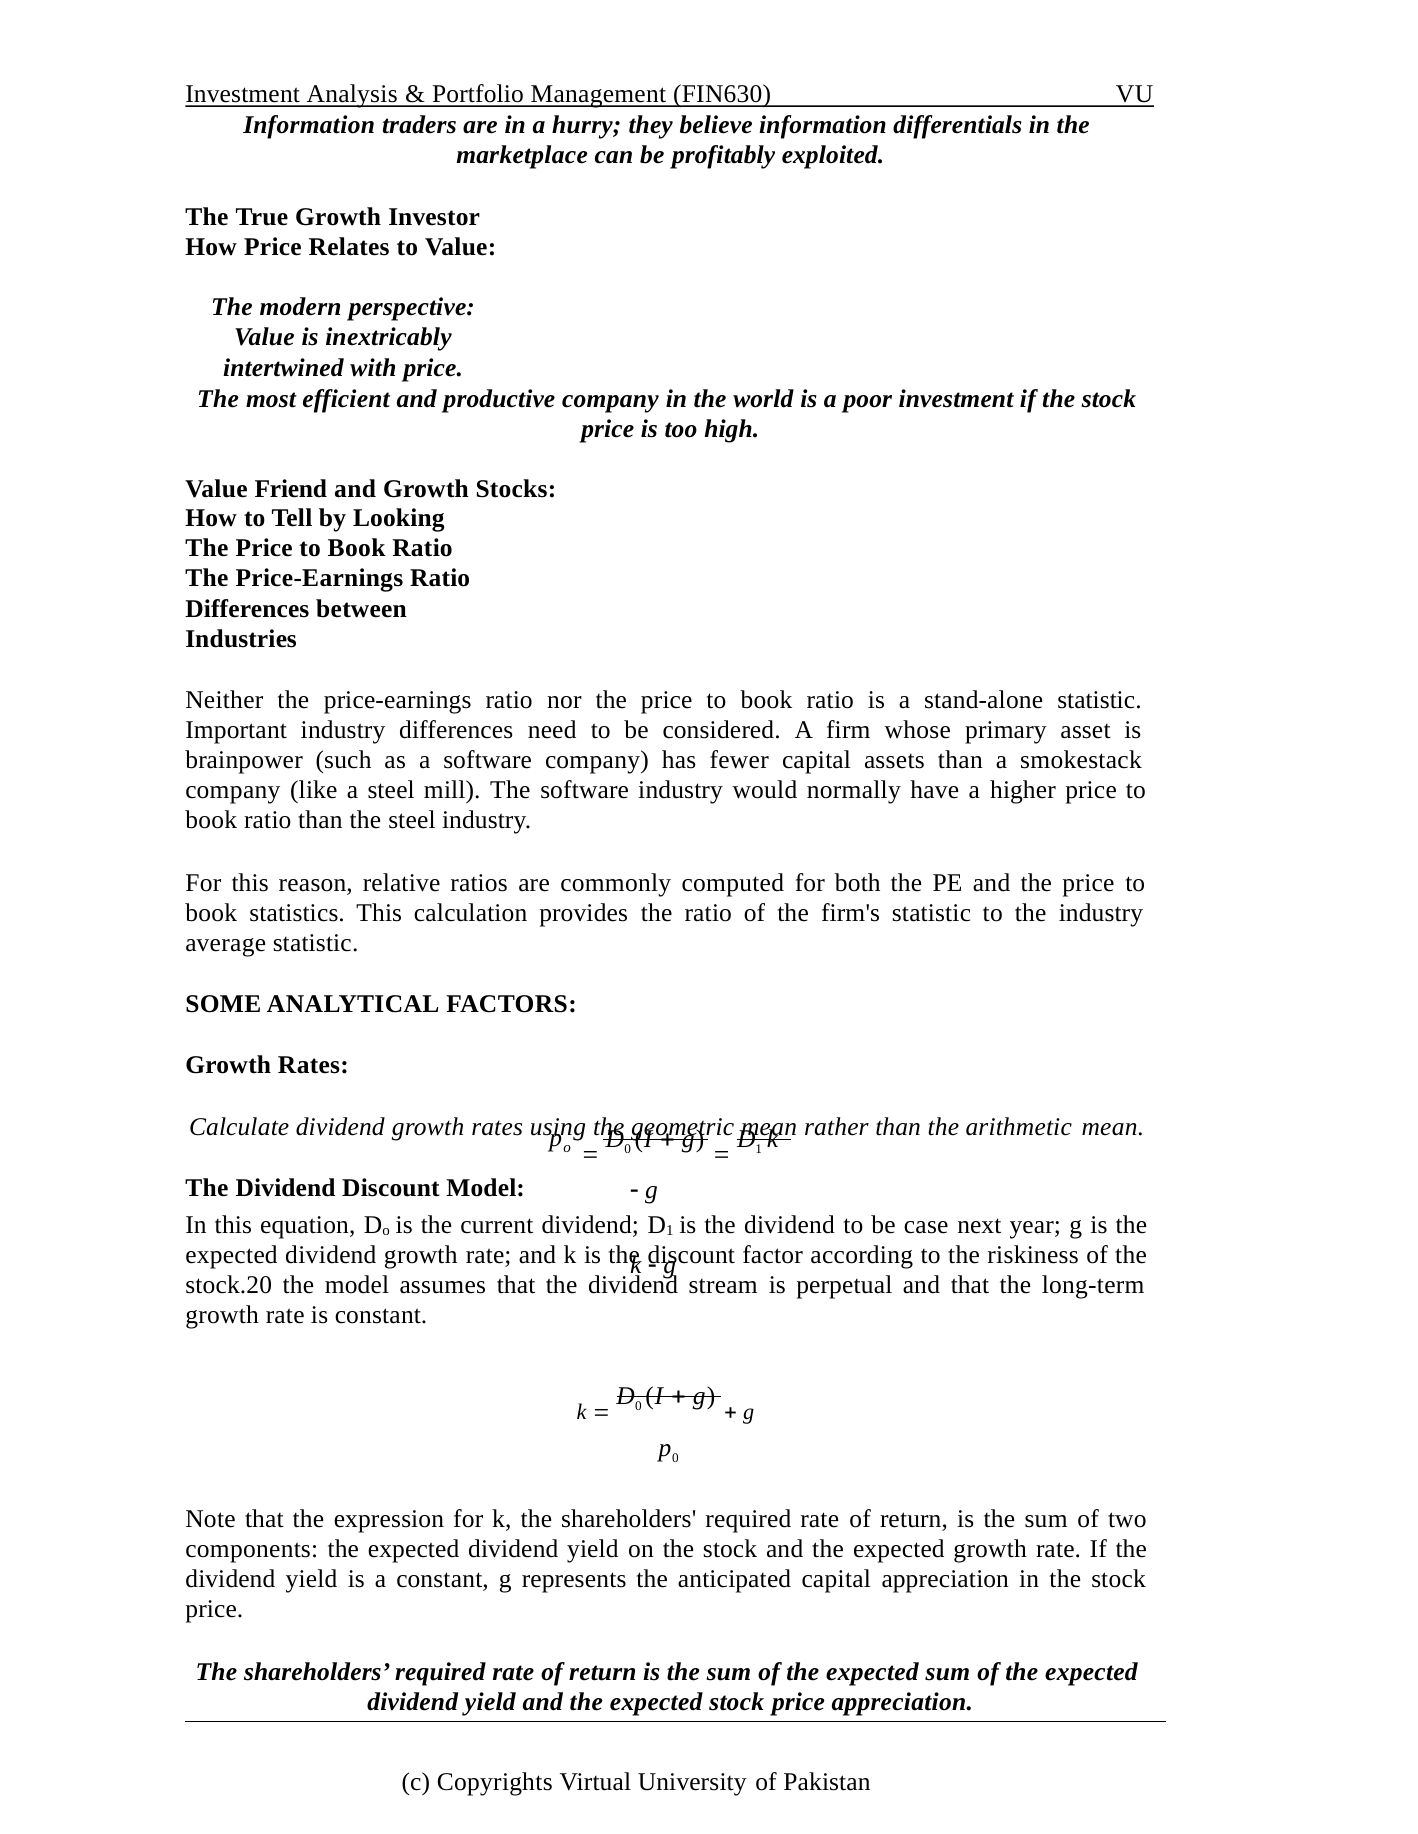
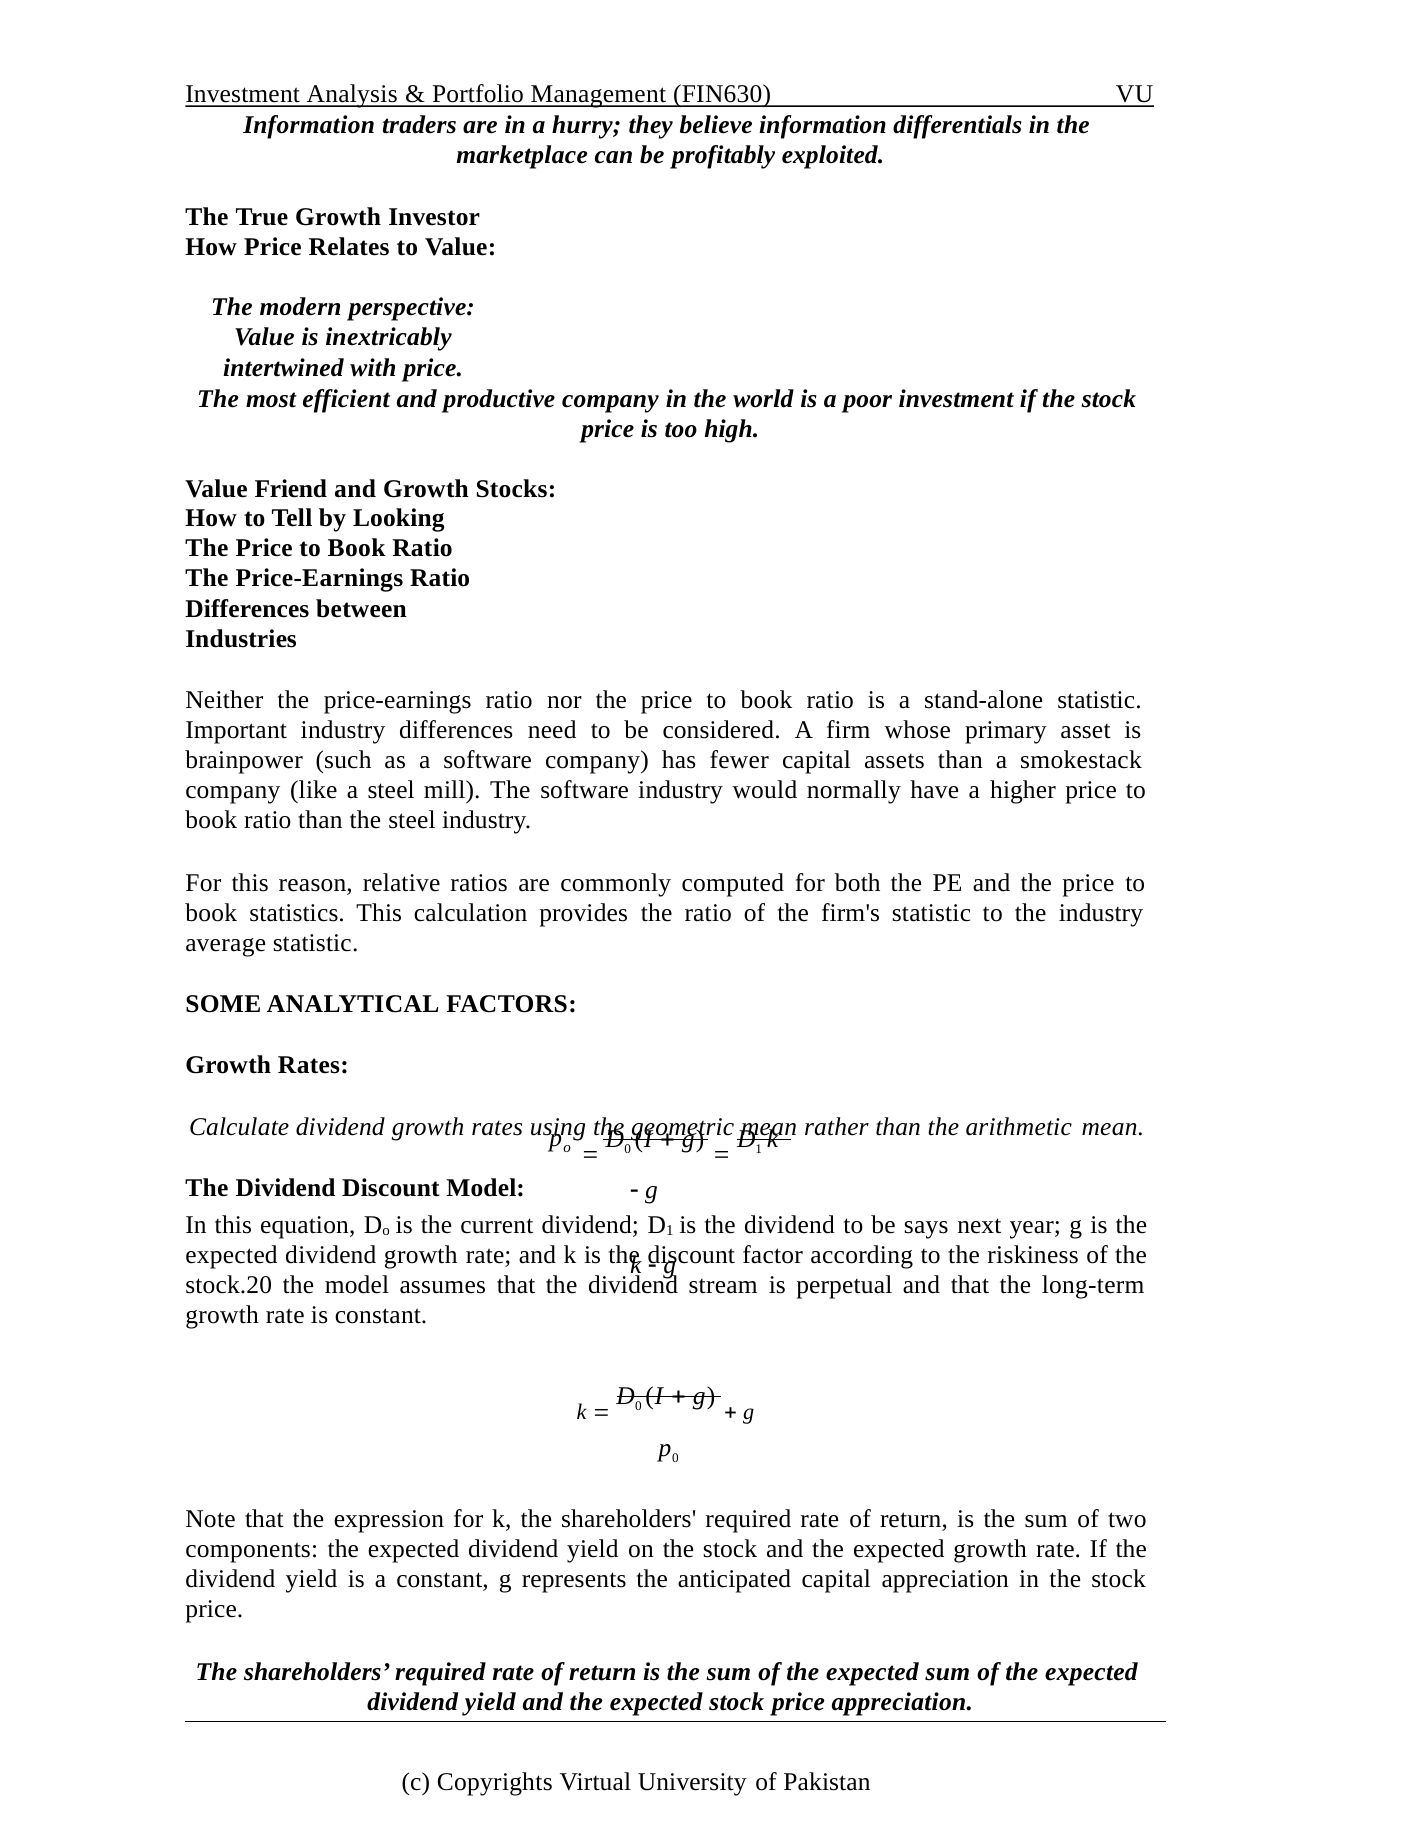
case: case -> says (926, 1225)
